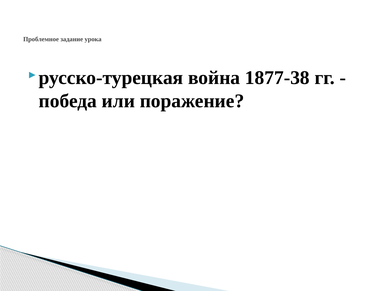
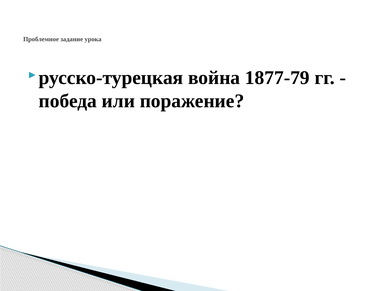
1877-38: 1877-38 -> 1877-79 (277, 78)
